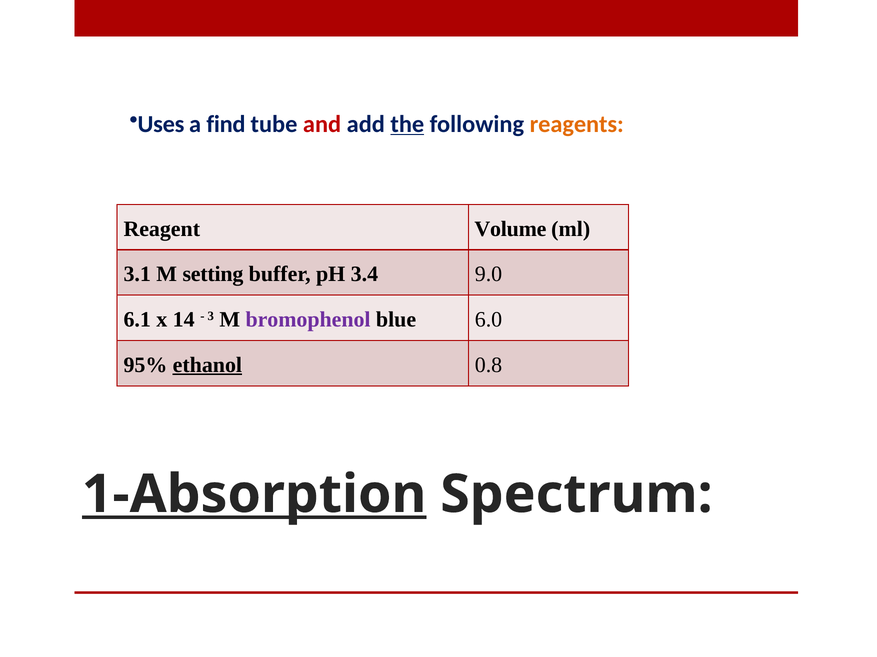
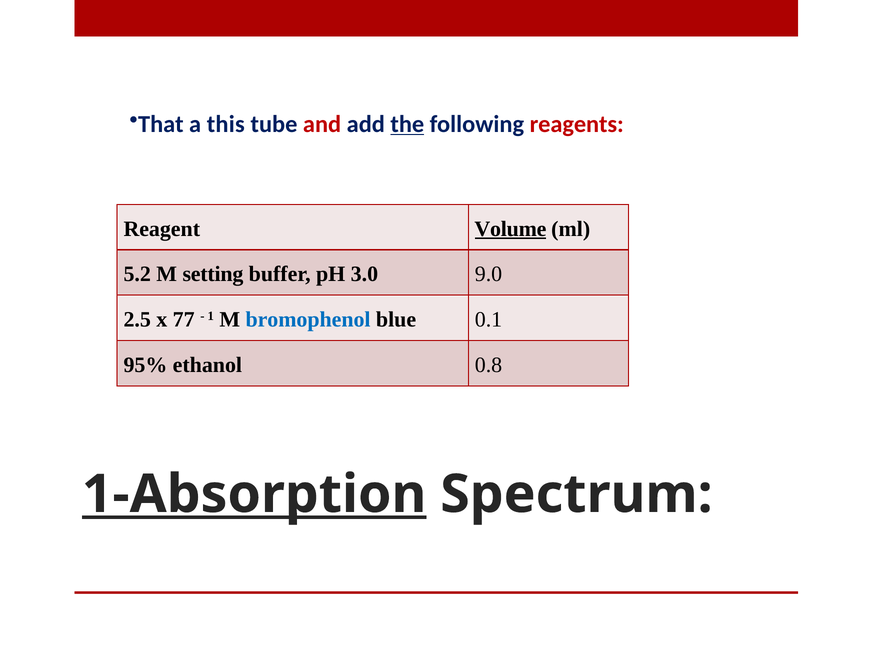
Uses: Uses -> That (161, 124)
find: find -> this (226, 124)
reagents colour: orange -> red (577, 124)
Volume underline: none -> present (510, 229)
3.1: 3.1 -> 5.2 (137, 275)
3.4: 3.4 -> 3.0 (364, 275)
6.1: 6.1 -> 2.5 (137, 320)
14: 14 -> 77 (184, 320)
3: 3 -> 1 (211, 316)
bromophenol colour: purple -> blue (308, 320)
6.0: 6.0 -> 0.1 (489, 320)
ethanol underline: present -> none (207, 365)
